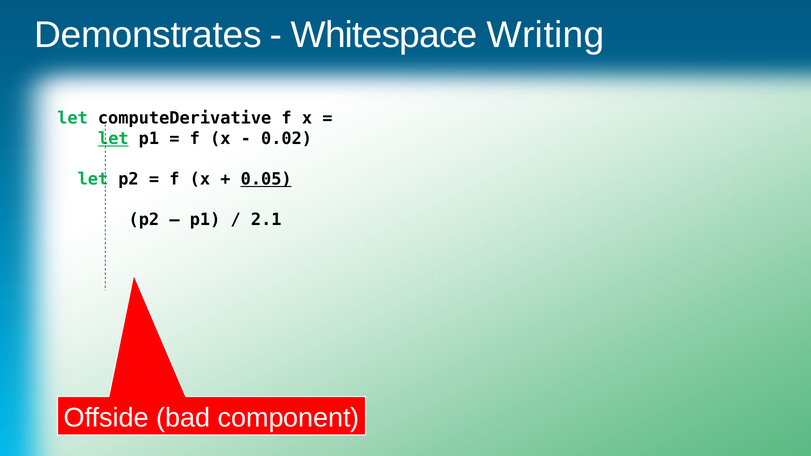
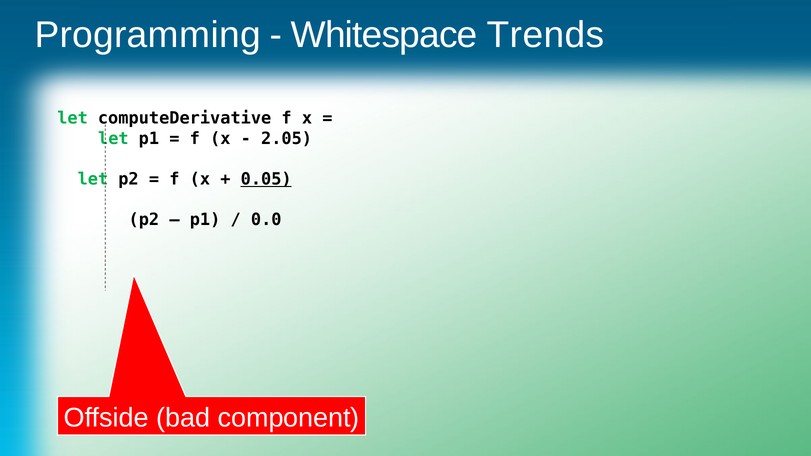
Demonstrates: Demonstrates -> Programming (148, 35)
Writing: Writing -> Trends (546, 35)
let underline: present -> none (113, 139)
0.02: 0.02 -> 2.05 (287, 139)
2.1: 2.1 -> 0.0 (266, 220)
